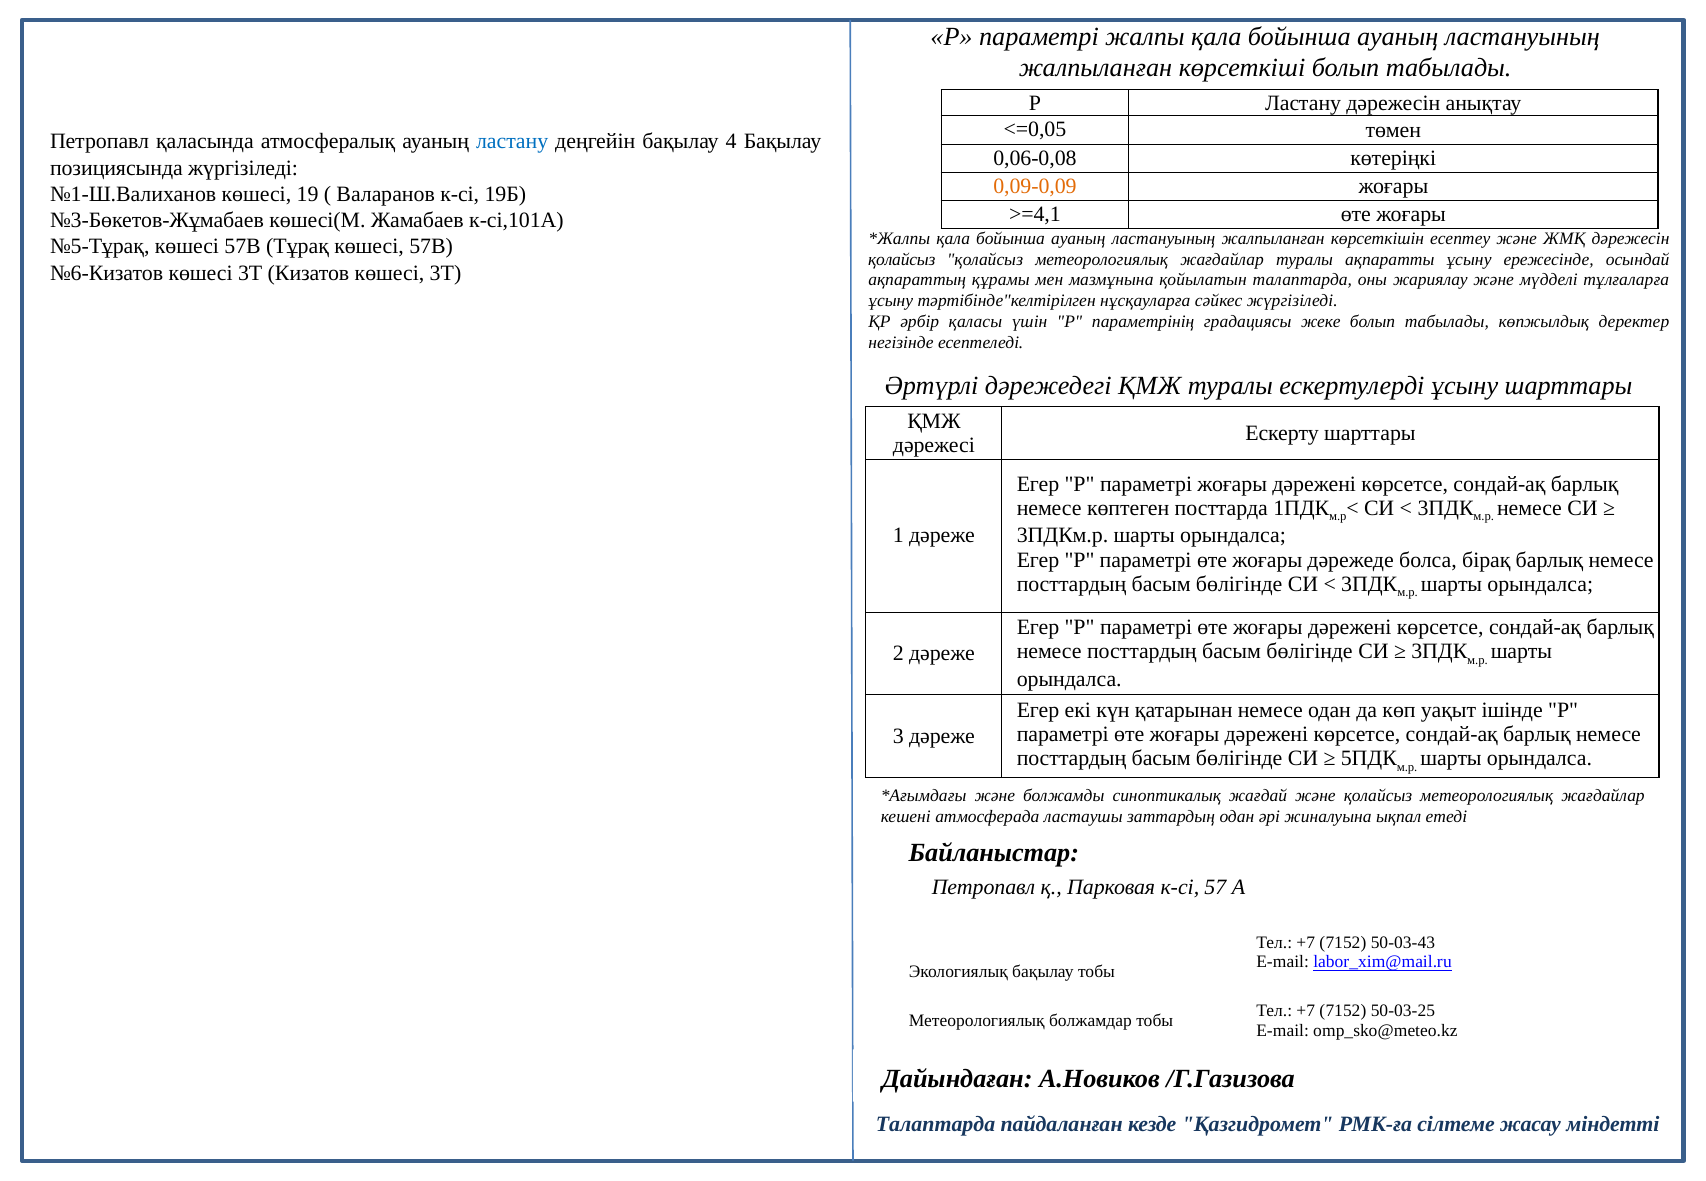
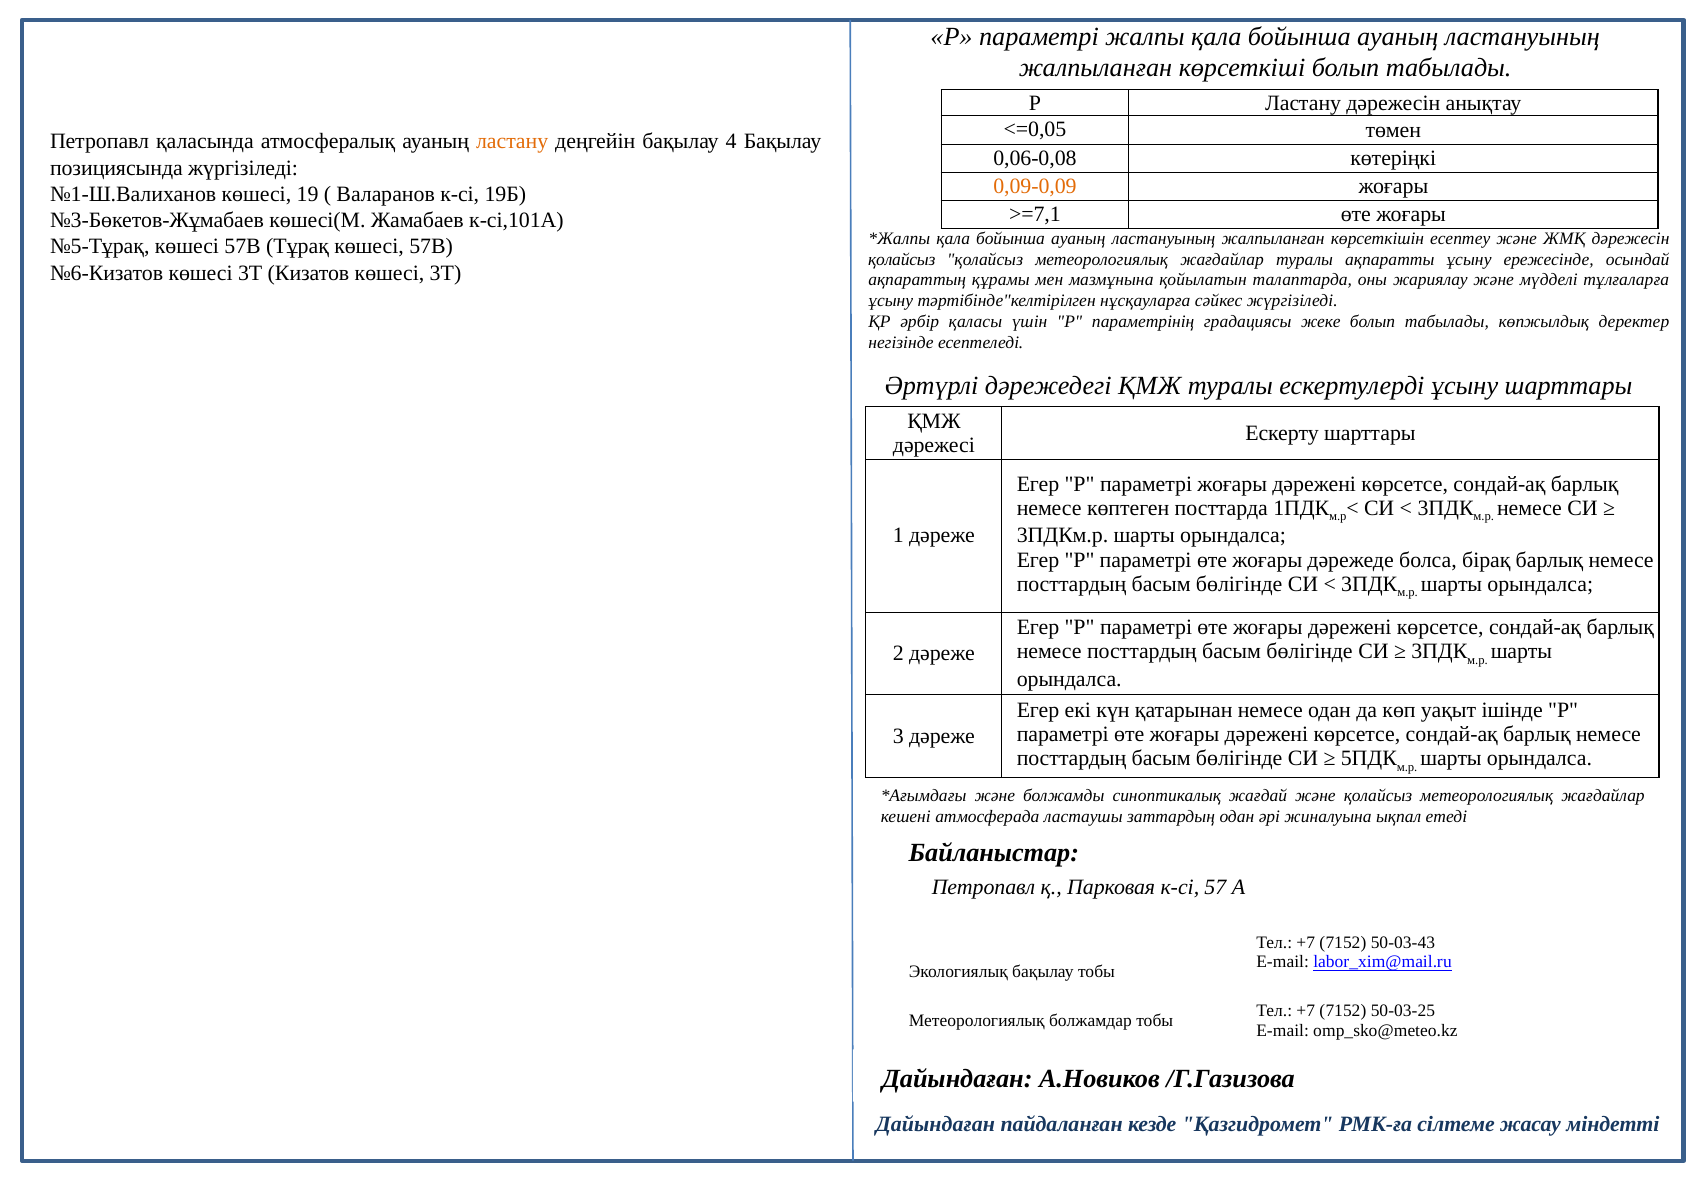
ластану colour: blue -> orange (512, 142)
>=4,1: >=4,1 -> >=7,1 (1035, 214)
Талаптарда: Талаптарда -> Дайындаған (935, 1125)
